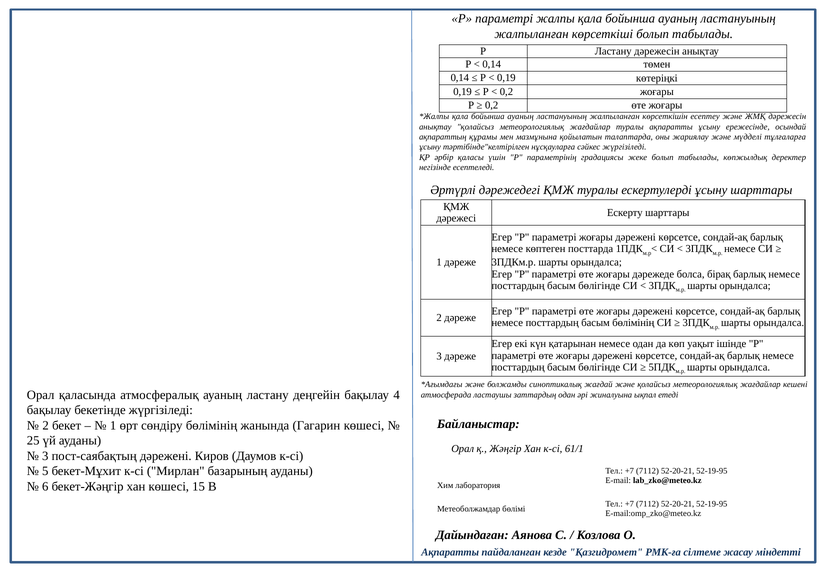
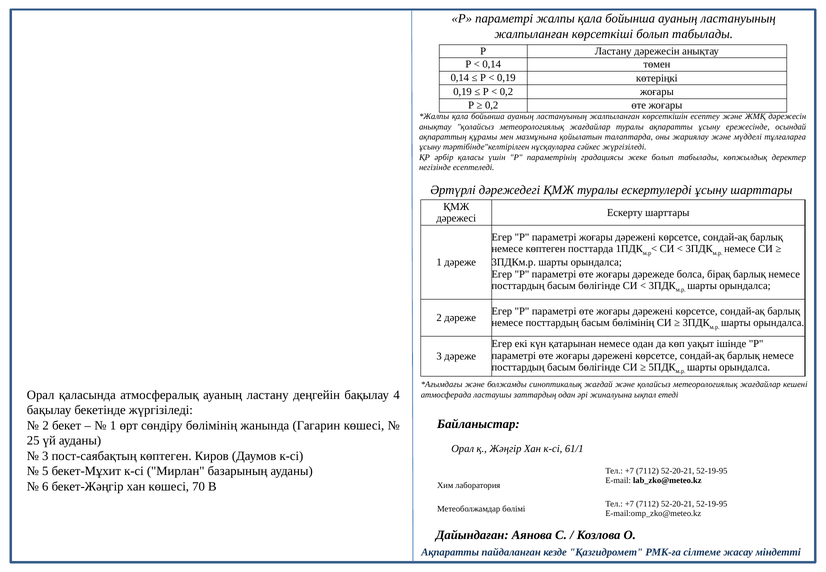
пост-саябақтың дәрежені: дәрежені -> көптеген (166, 456)
15: 15 -> 70 (199, 486)
